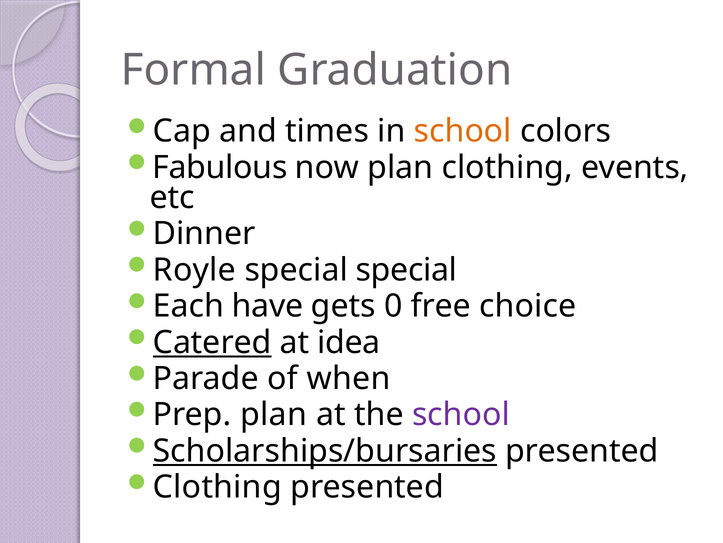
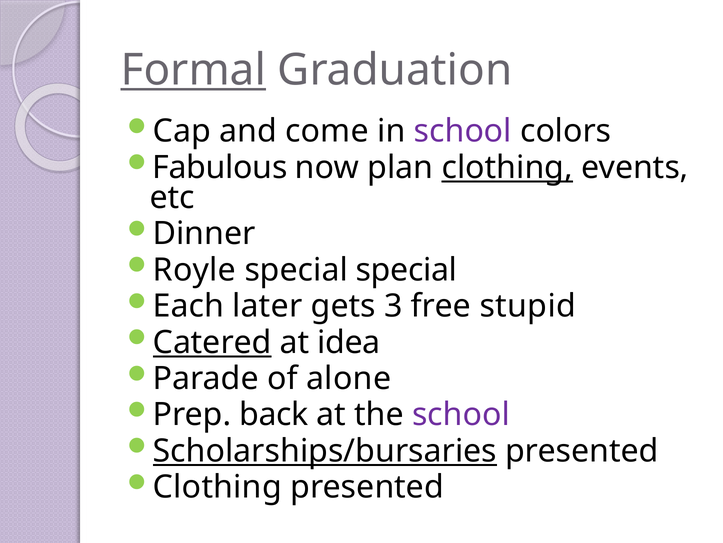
Formal underline: none -> present (193, 70)
times: times -> come (327, 131)
school colour: orange -> purple (463, 131)
clothing underline: none -> present (507, 167)
have: have -> later (267, 306)
0: 0 -> 3 (393, 306)
choice: choice -> stupid (528, 306)
when: when -> alone (349, 378)
Prep plan: plan -> back (274, 414)
